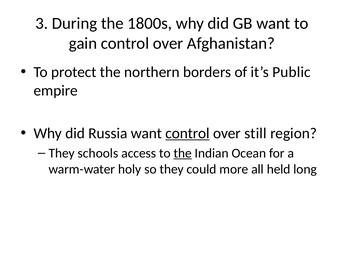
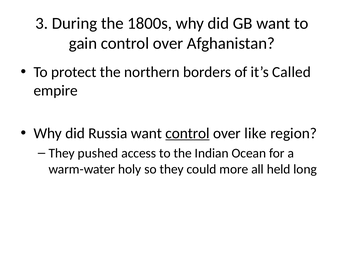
Public: Public -> Called (292, 72)
still: still -> like (255, 133)
schools: schools -> pushed (98, 153)
the underline: present -> none (183, 153)
